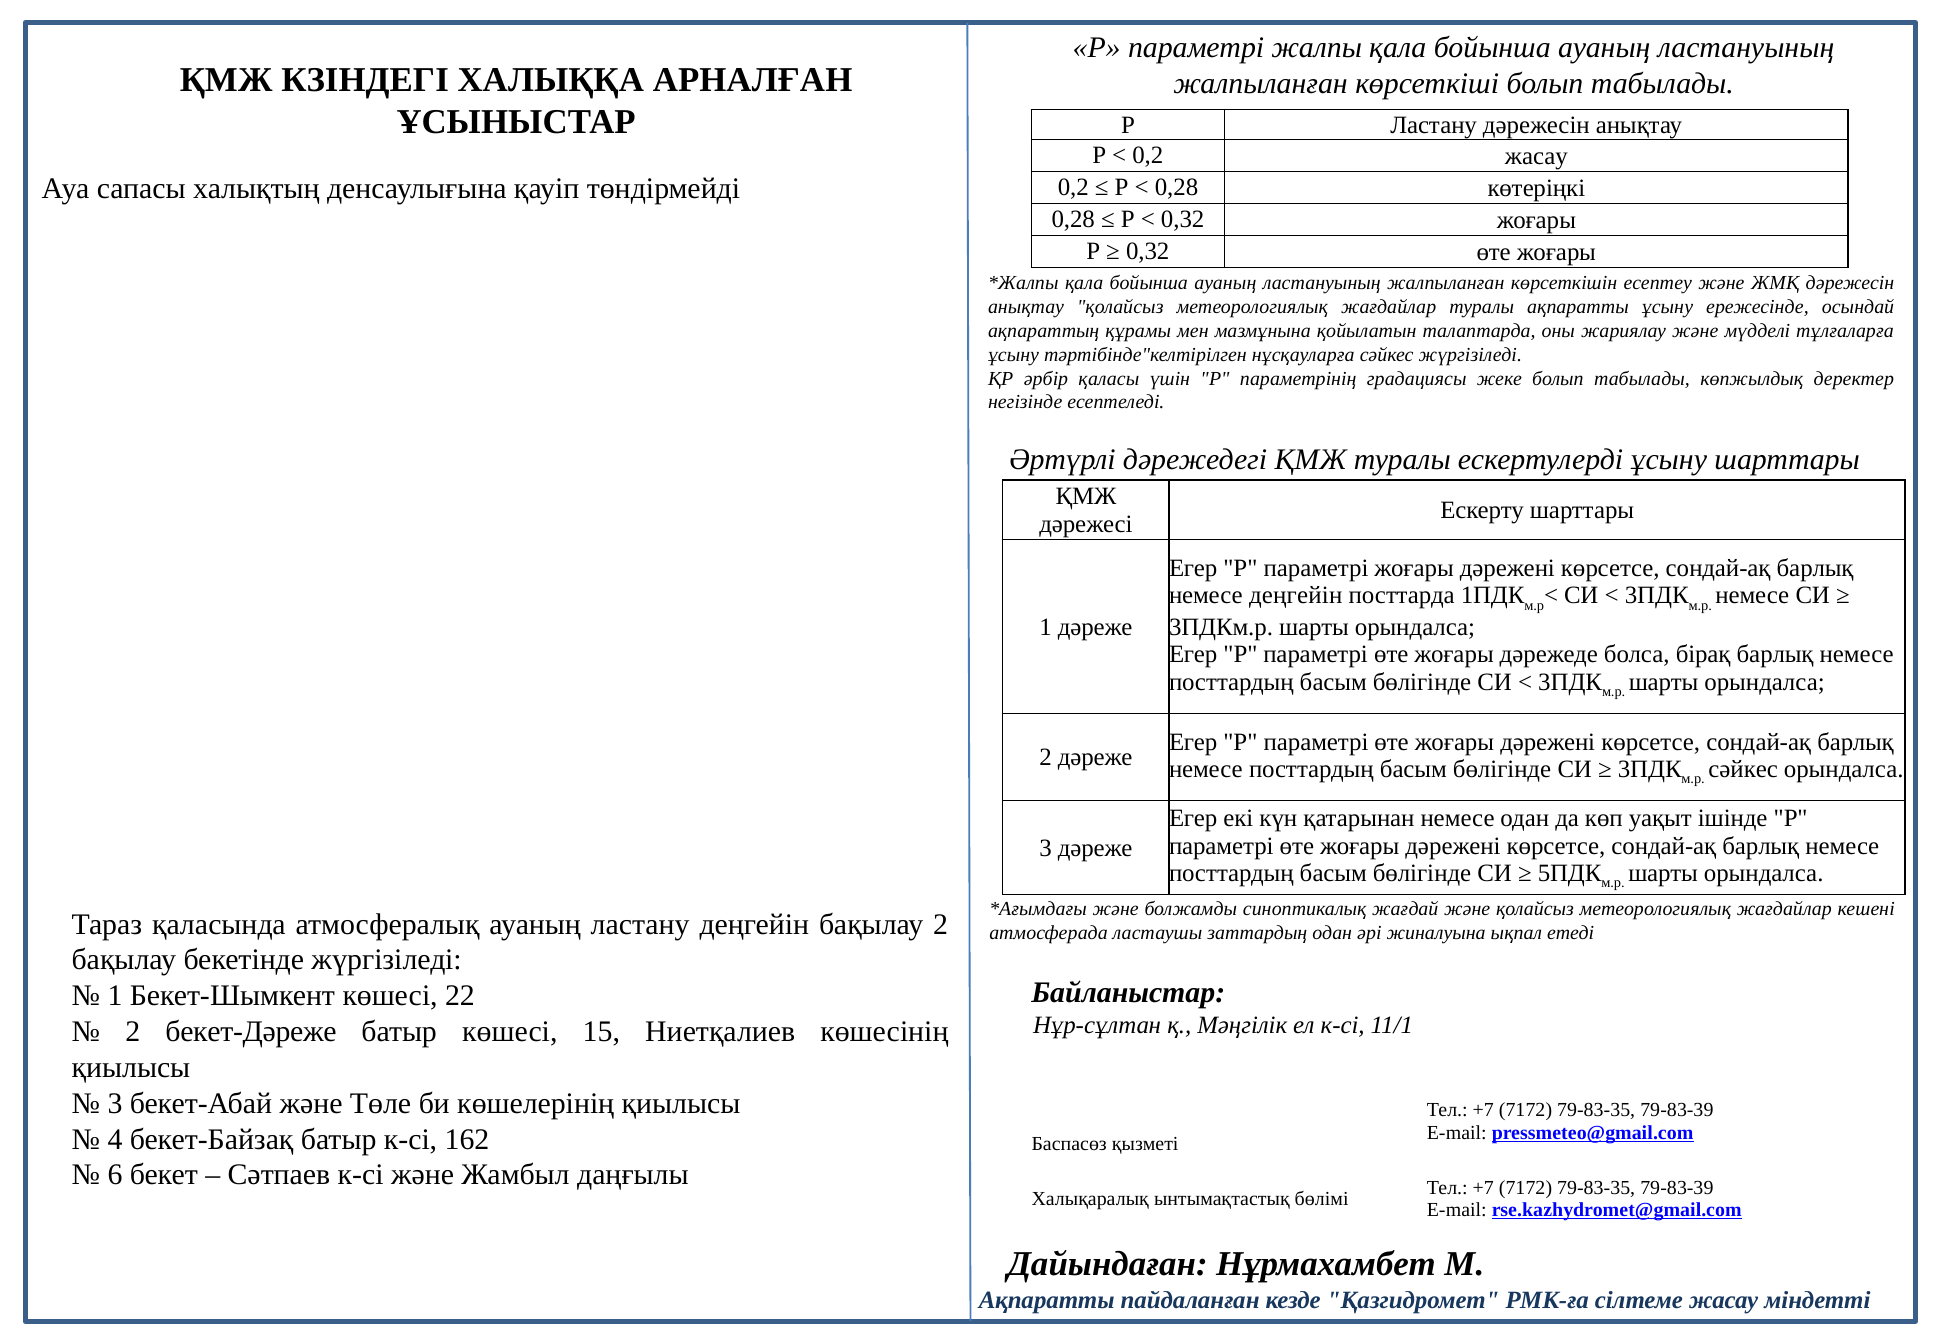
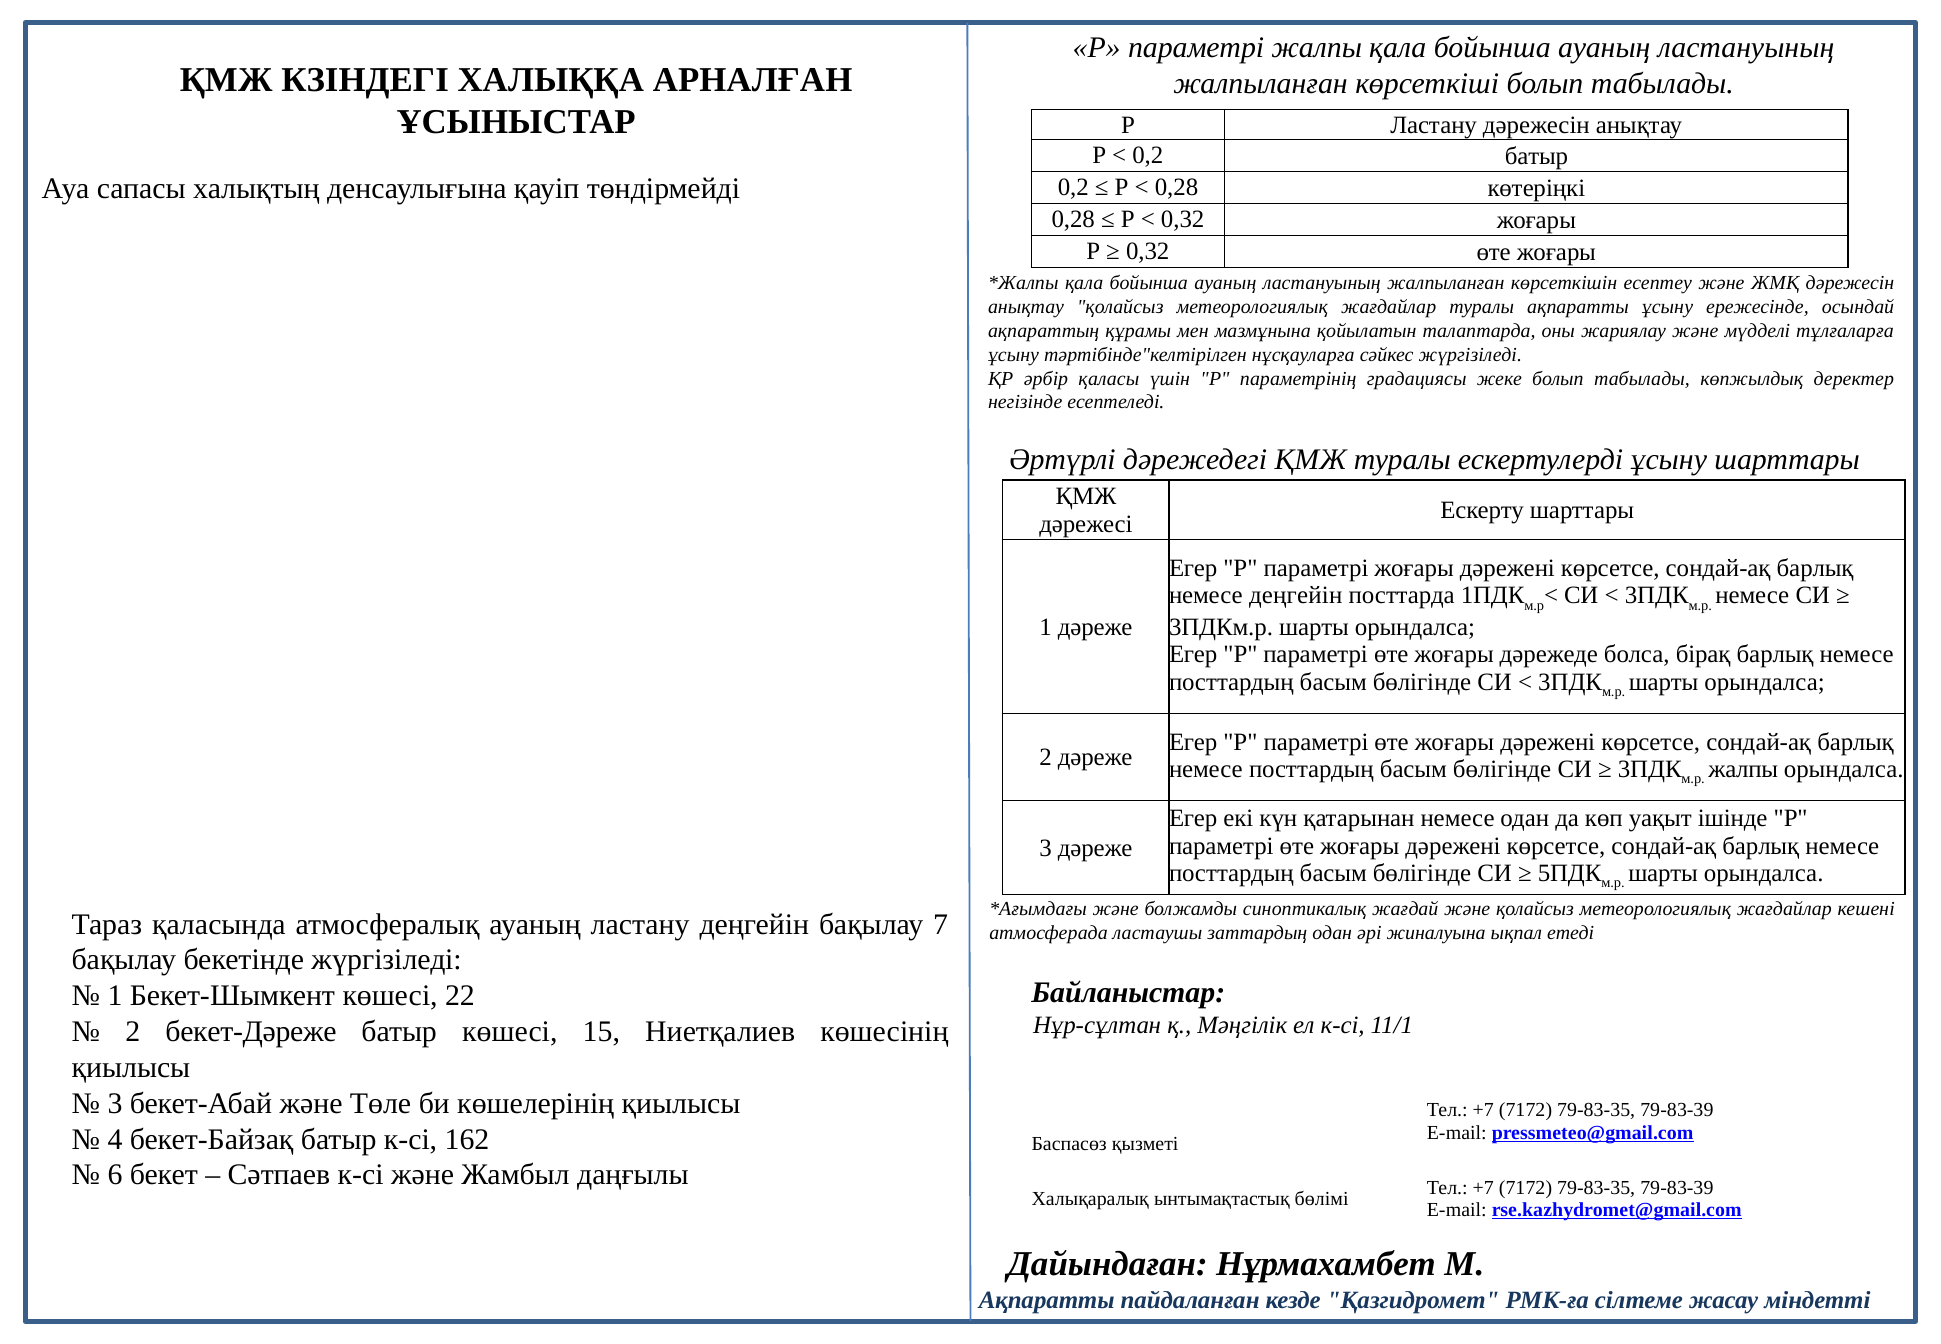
0,2 жасау: жасау -> батыр (1536, 156)
сәйкес: сәйкес -> жалпы (1743, 769)
бақылау 2: 2 -> 7 (941, 924)
